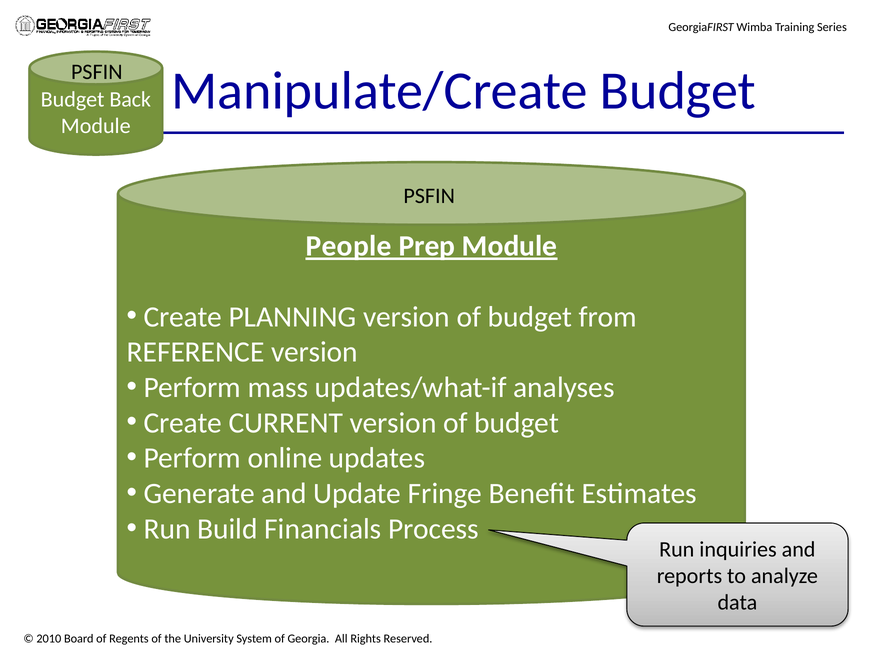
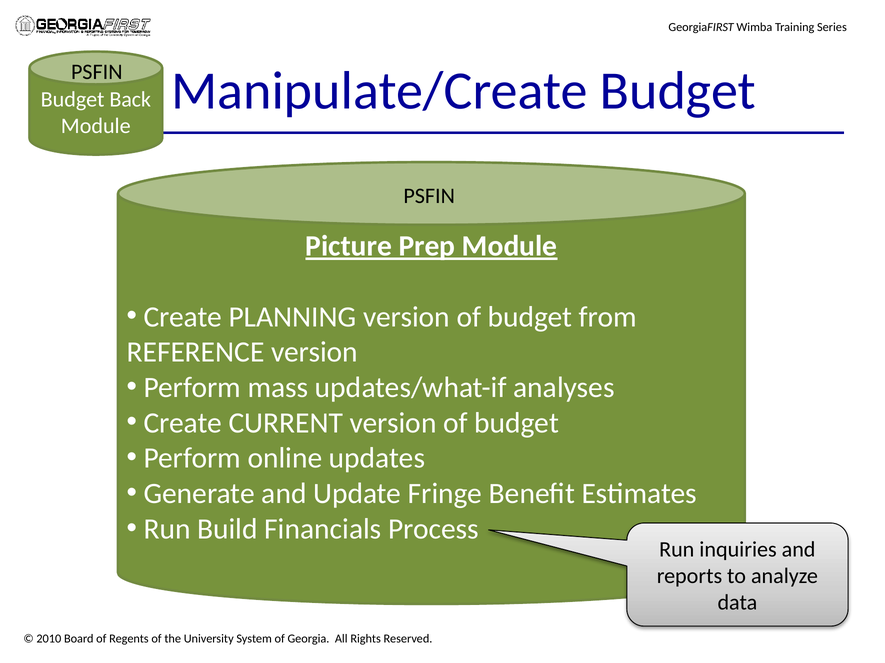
People: People -> Picture (349, 246)
